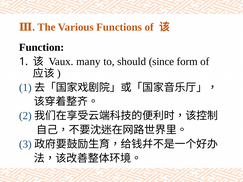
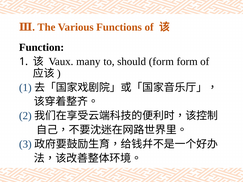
should since: since -> form (161, 62)
